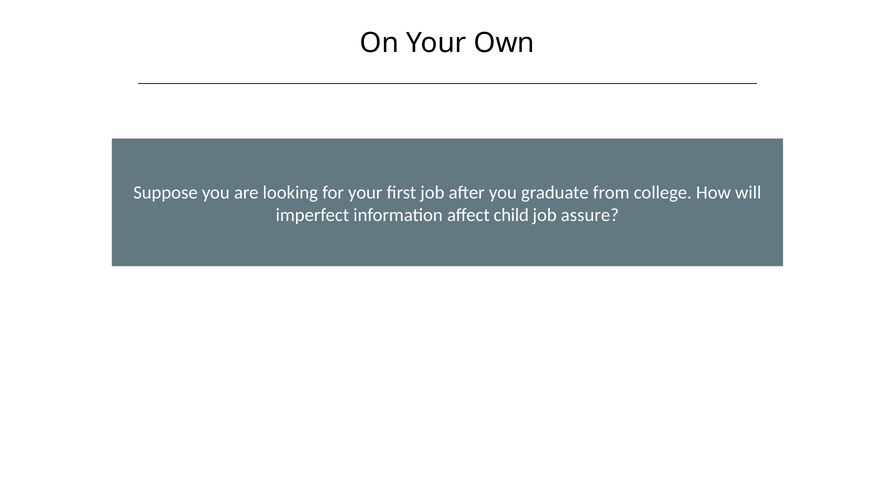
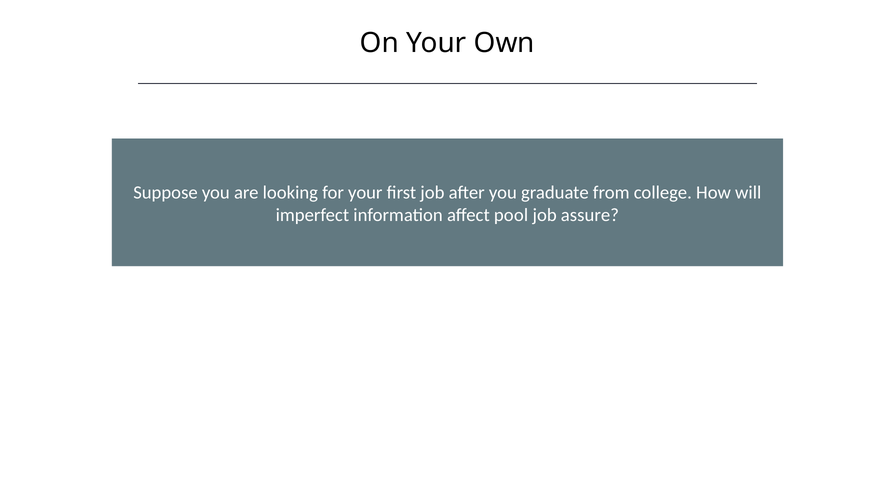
child: child -> pool (511, 215)
